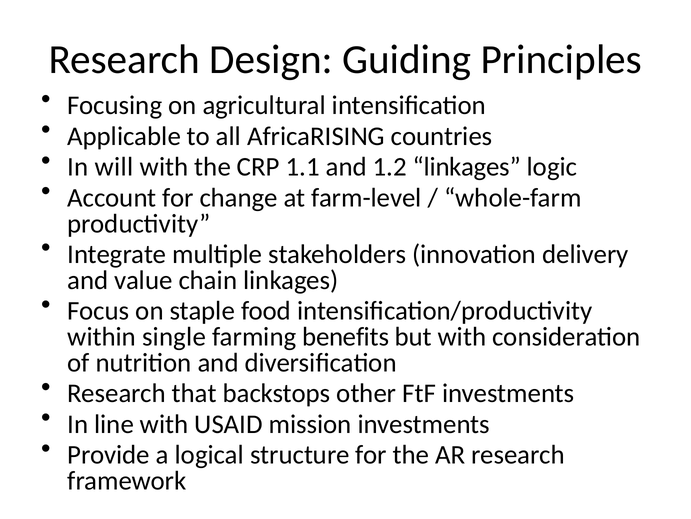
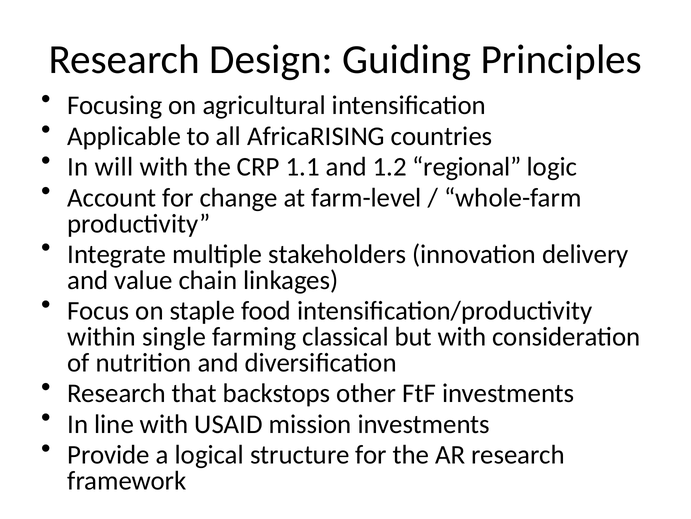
1.2 linkages: linkages -> regional (467, 167)
benefits: benefits -> classical (346, 336)
